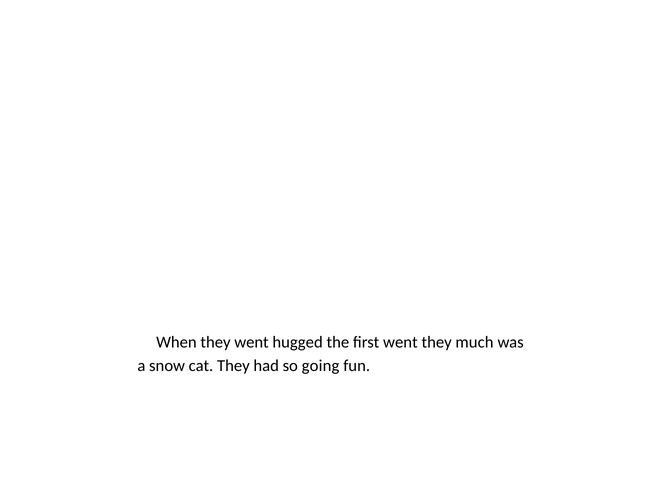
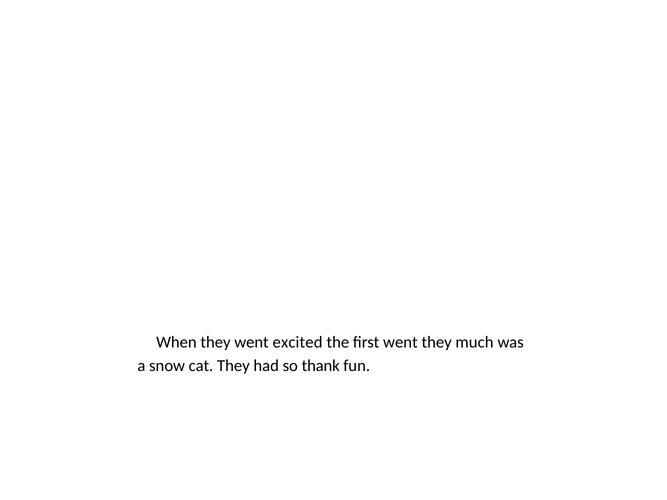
hugged: hugged -> excited (298, 342)
going: going -> thank (321, 366)
